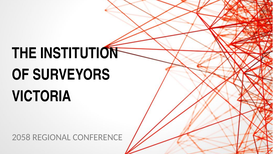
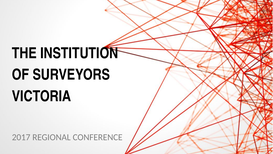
2058: 2058 -> 2017 (21, 137)
